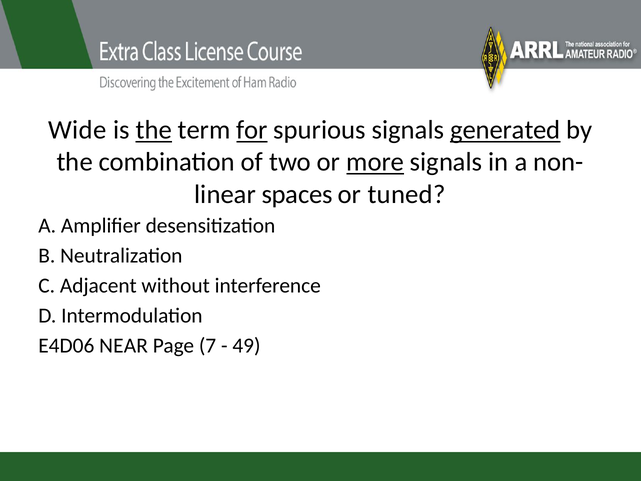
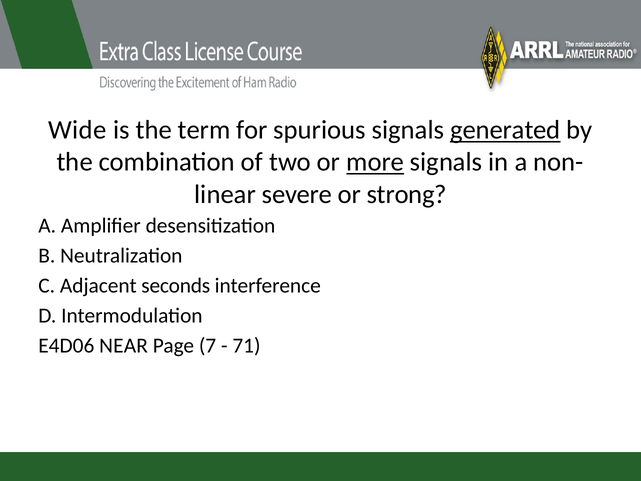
the underline: present -> none (154, 130)
for underline: present -> none (252, 130)
spaces: spaces -> severe (297, 194)
tuned: tuned -> strong (407, 194)
without: without -> seconds (176, 286)
49: 49 -> 71 (246, 345)
